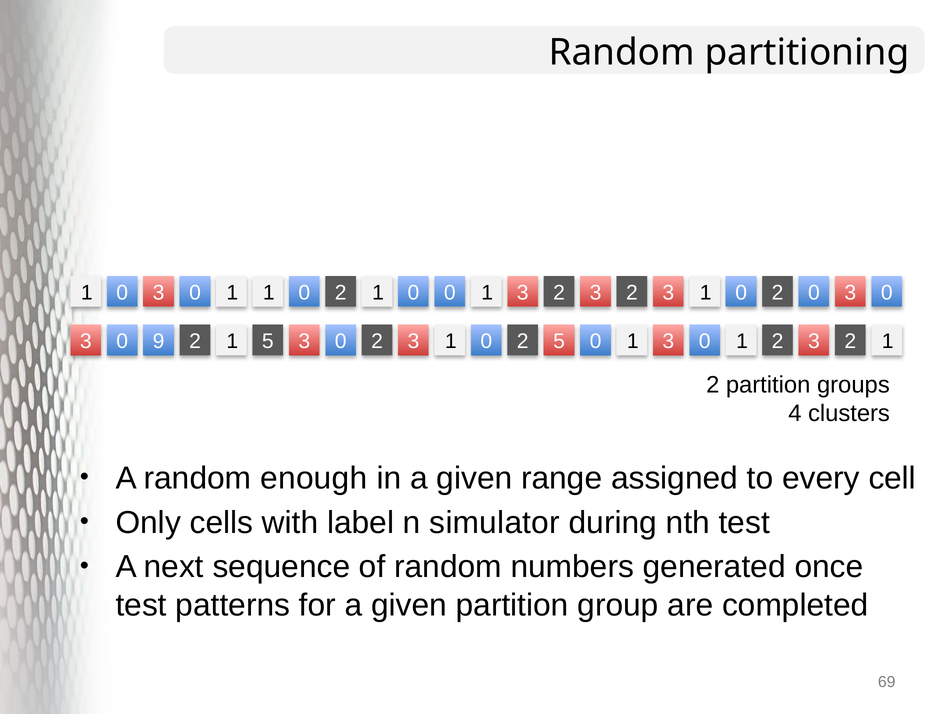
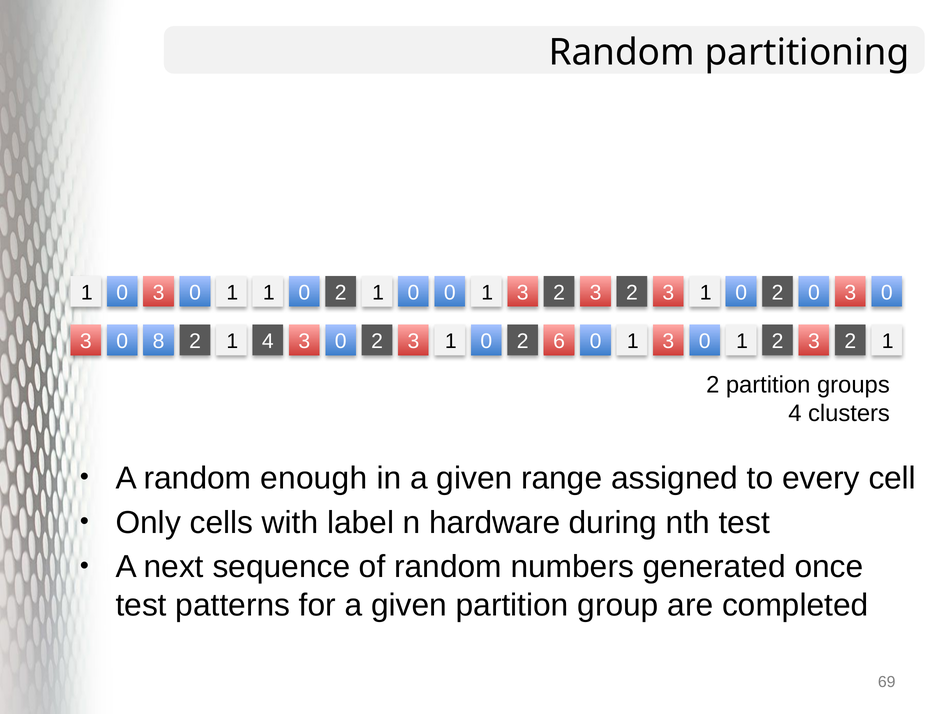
9: 9 -> 8 (159, 341)
1 5: 5 -> 4 (268, 341)
2 5: 5 -> 6 (559, 341)
simulator: simulator -> hardware (495, 523)
